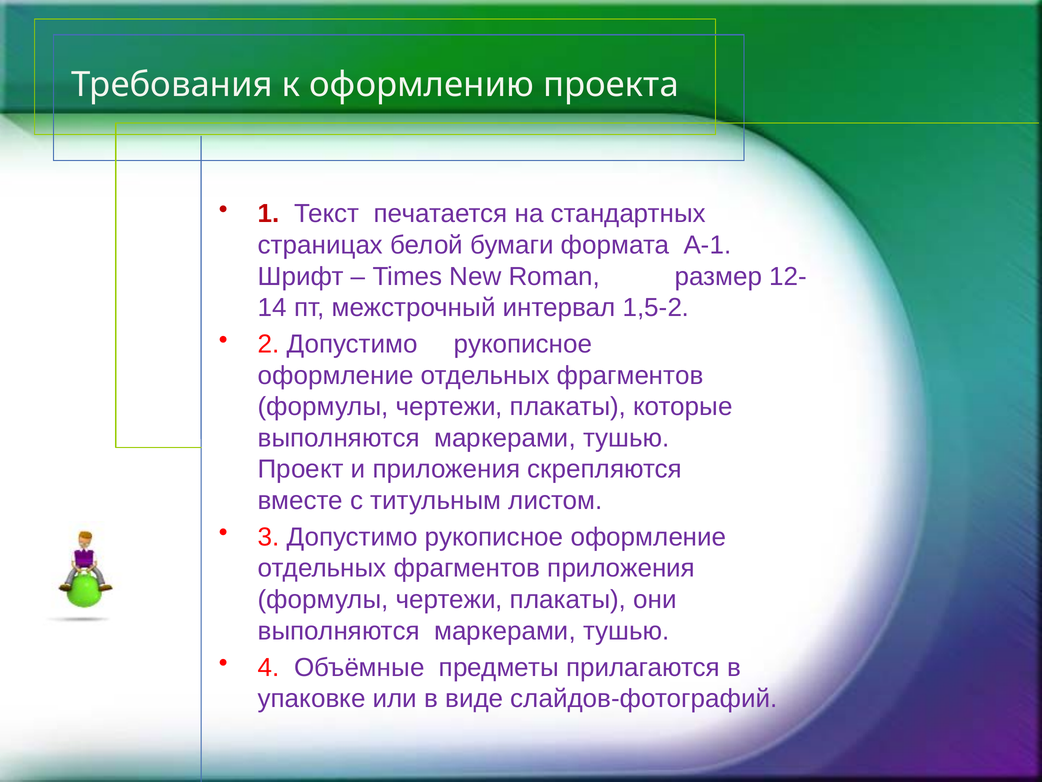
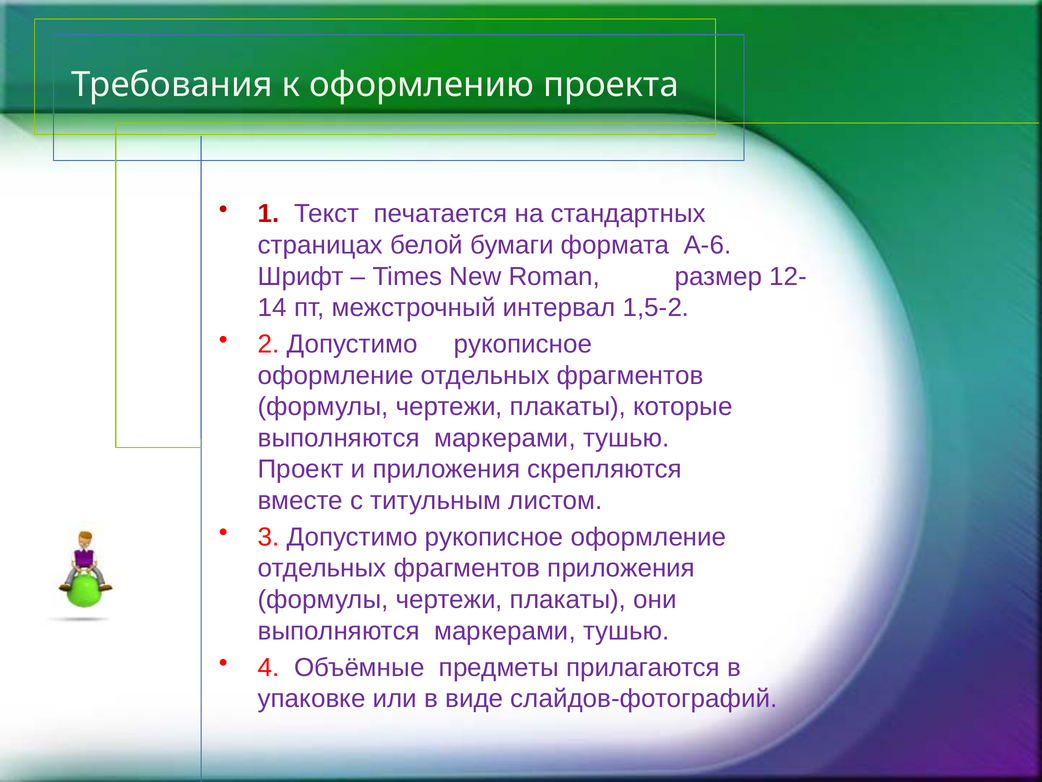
А-1: А-1 -> А-6 (707, 245)
